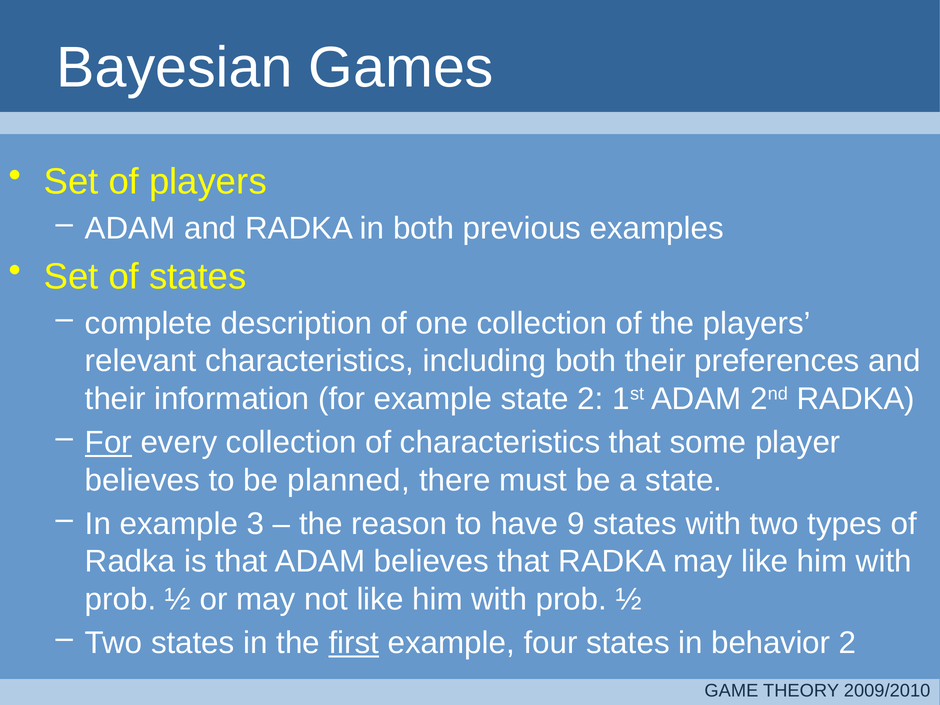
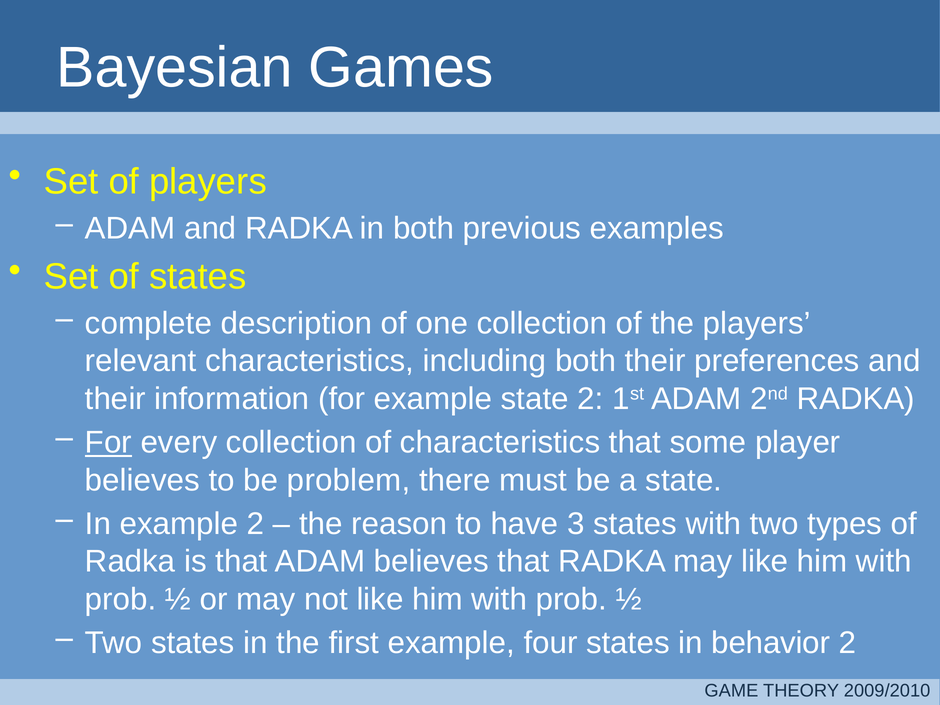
planned: planned -> problem (349, 480)
example 3: 3 -> 2 (255, 524)
9: 9 -> 3 (576, 524)
first underline: present -> none (354, 643)
